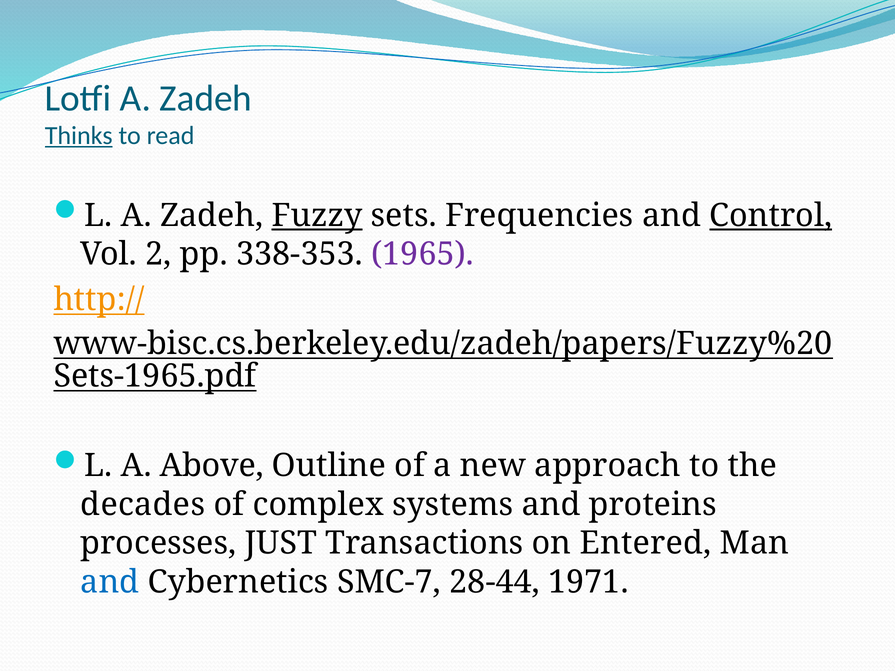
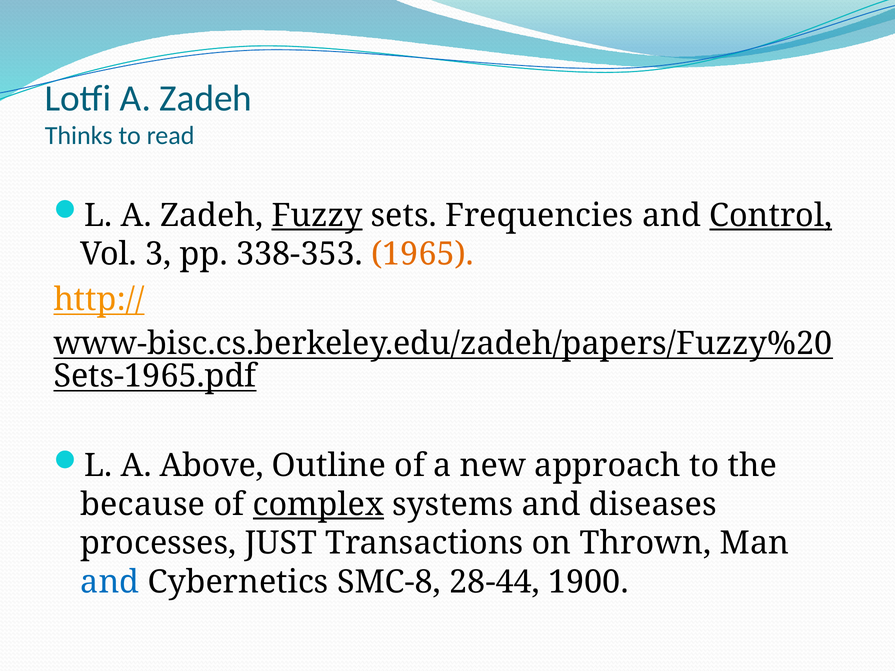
Thinks underline: present -> none (79, 136)
2: 2 -> 3 (158, 254)
1965 colour: purple -> orange (423, 254)
decades: decades -> because (143, 505)
complex underline: none -> present (318, 505)
proteins: proteins -> diseases (653, 505)
Entered: Entered -> Thrown (646, 543)
SMC-7: SMC-7 -> SMC-8 (389, 582)
1971: 1971 -> 1900 (588, 582)
